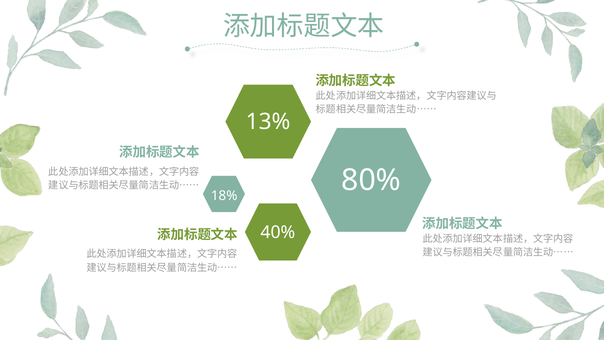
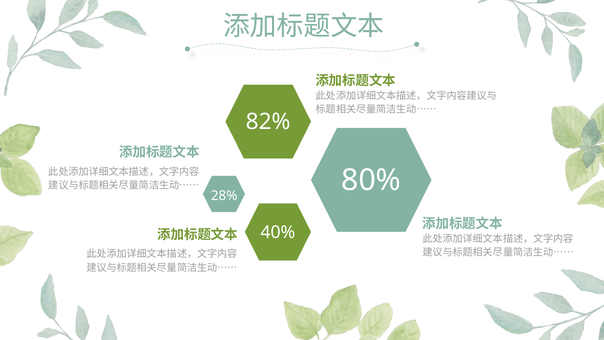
13%: 13% -> 82% (268, 122)
18%: 18% -> 28% (224, 195)
